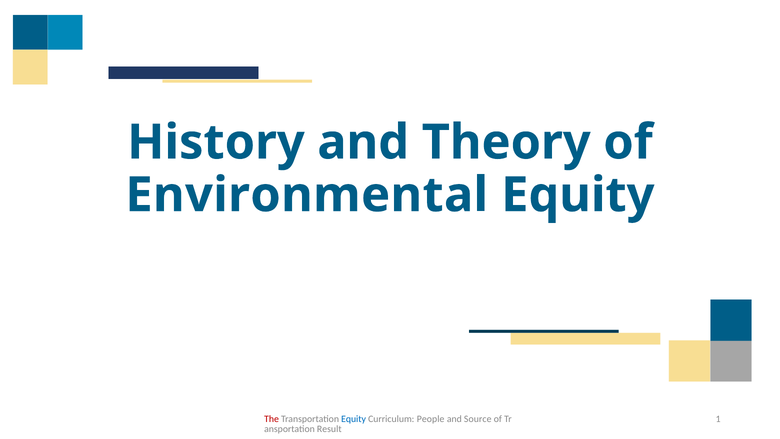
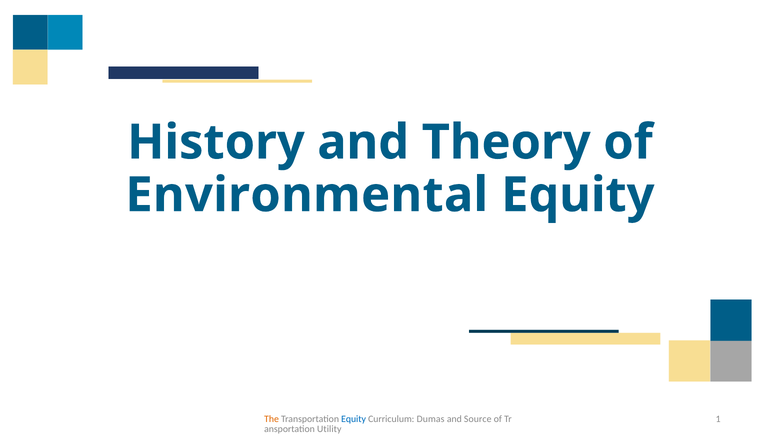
The colour: red -> orange (272, 419)
People: People -> Dumas (431, 419)
Result: Result -> Utility (329, 429)
